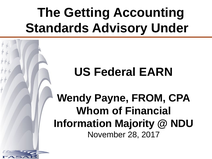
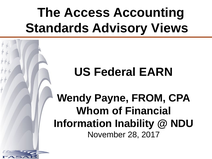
Getting: Getting -> Access (87, 13)
Under: Under -> Views (170, 28)
Majority: Majority -> Inability (135, 124)
